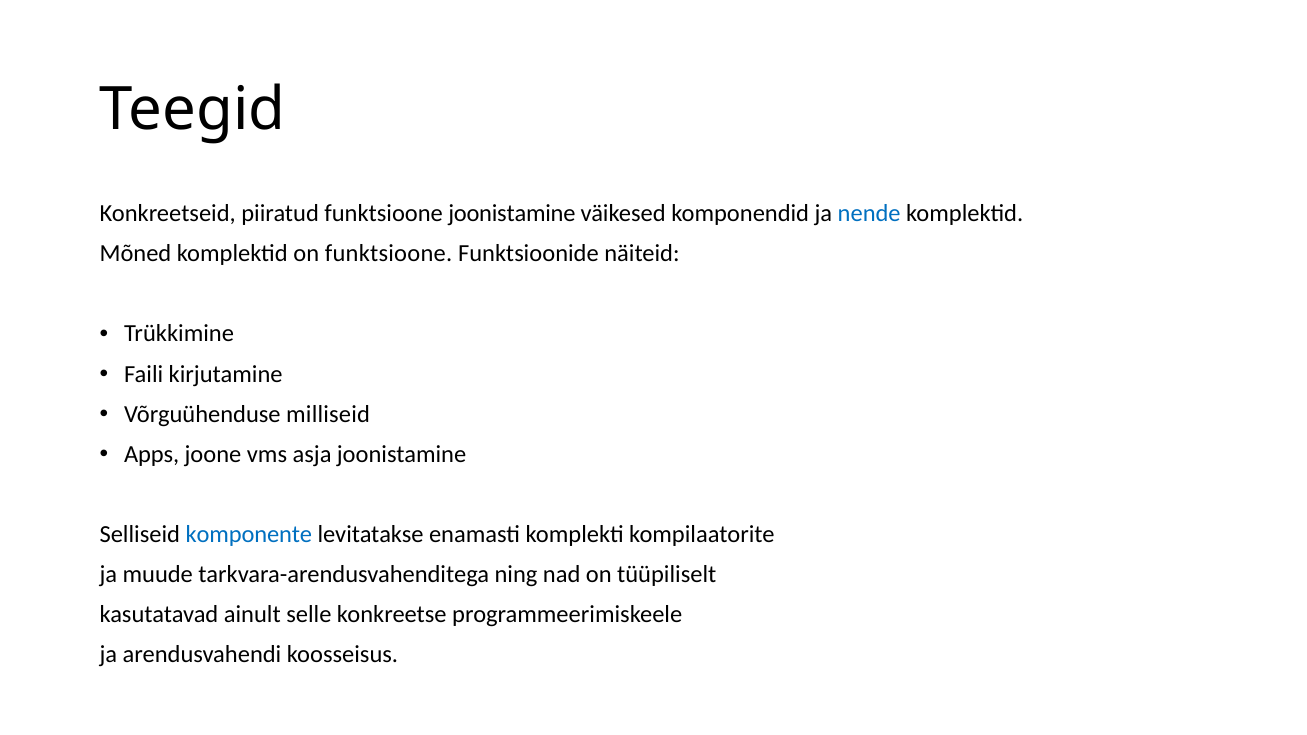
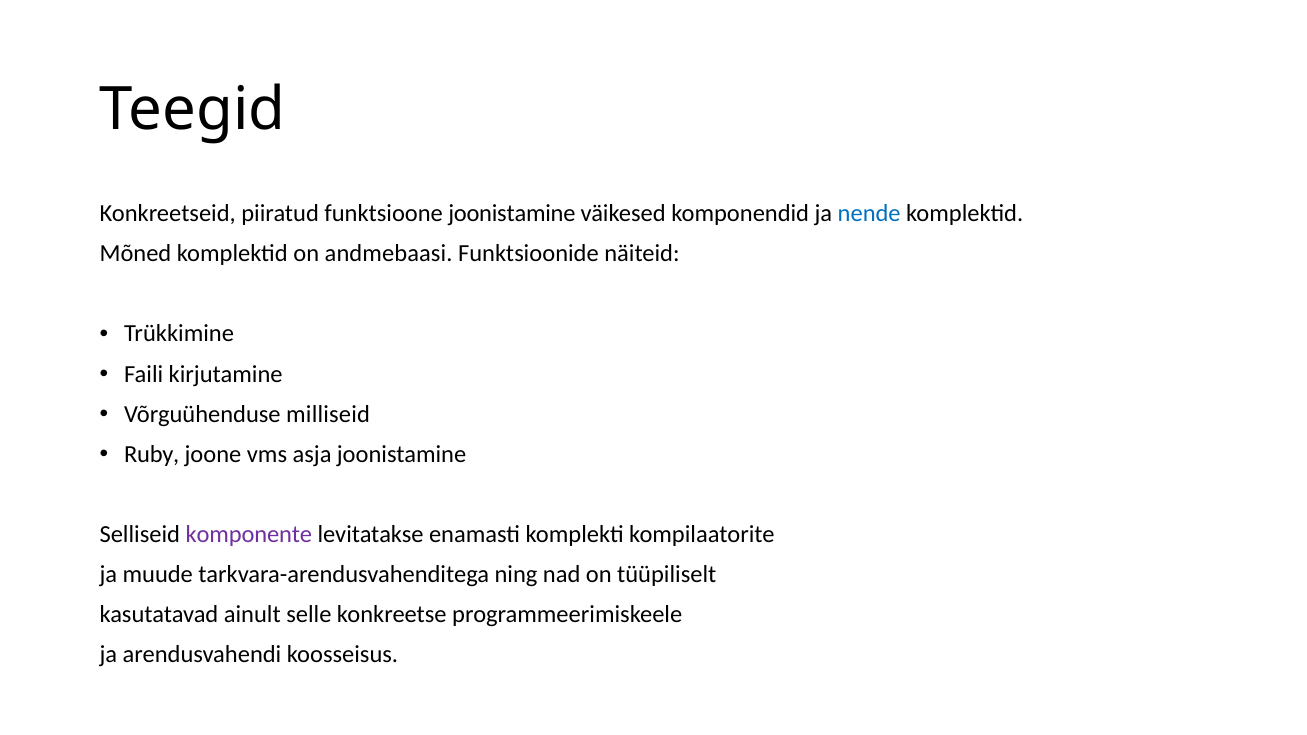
on funktsioone: funktsioone -> andmebaasi (389, 254)
Apps: Apps -> Ruby (152, 454)
komponente colour: blue -> purple (249, 534)
